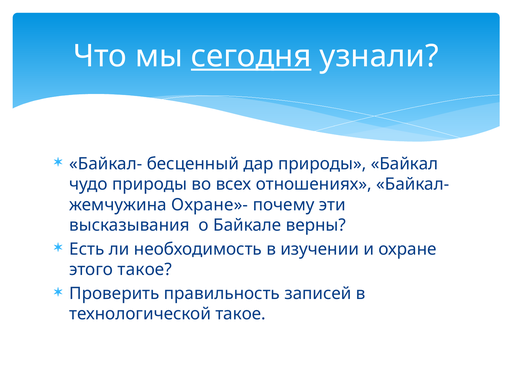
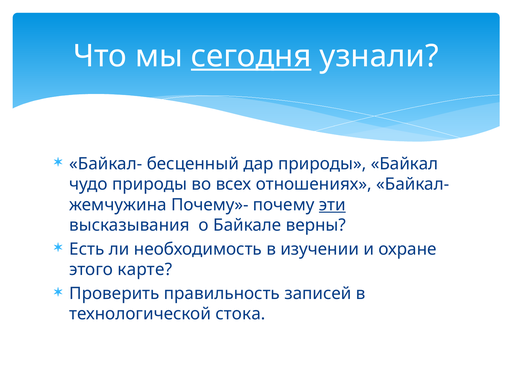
Охране»-: Охране»- -> Почему»- (210, 205)
эти underline: none -> present (332, 205)
этого такое: такое -> карте (145, 270)
технологической такое: такое -> стока (240, 314)
